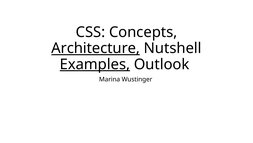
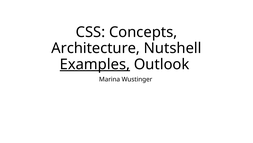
Architecture underline: present -> none (96, 48)
